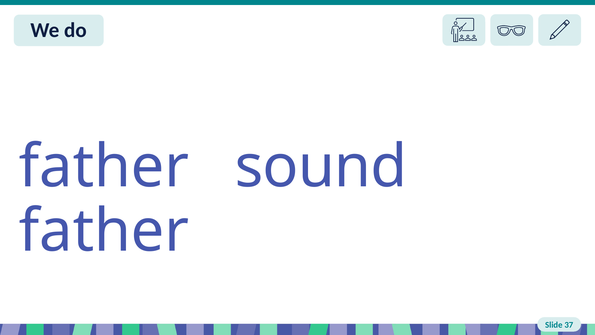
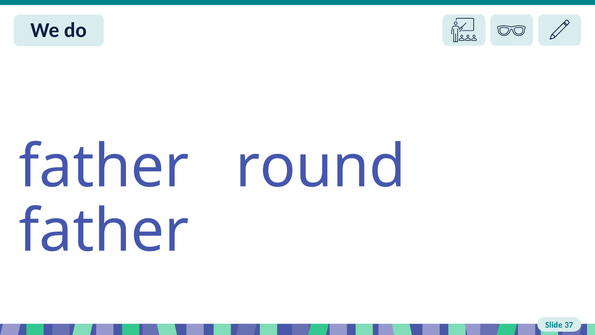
sound: sound -> round (321, 167)
